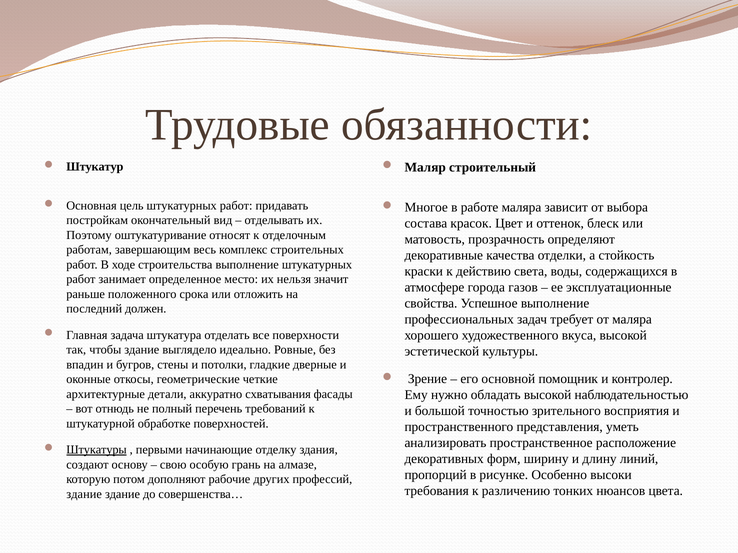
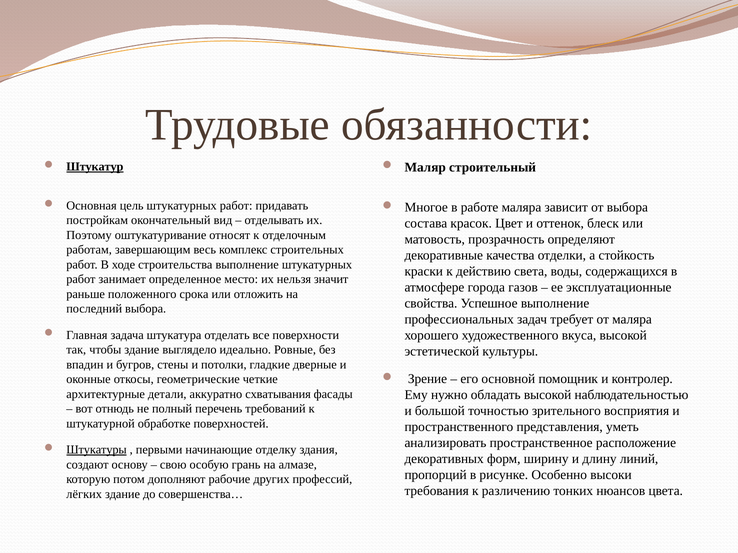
Штукатур underline: none -> present (95, 167)
последний должен: должен -> выбора (146, 309)
здание: здание -> лёгких (84, 494)
